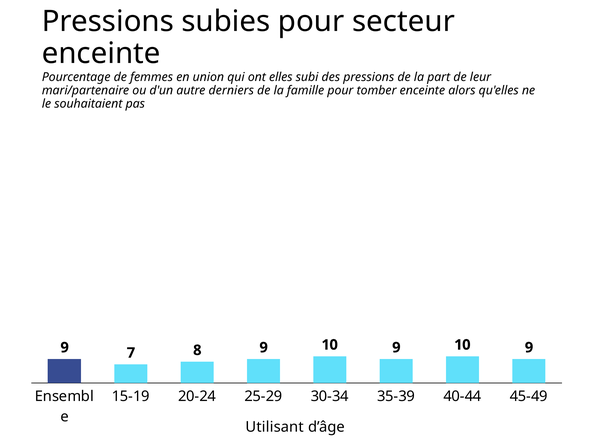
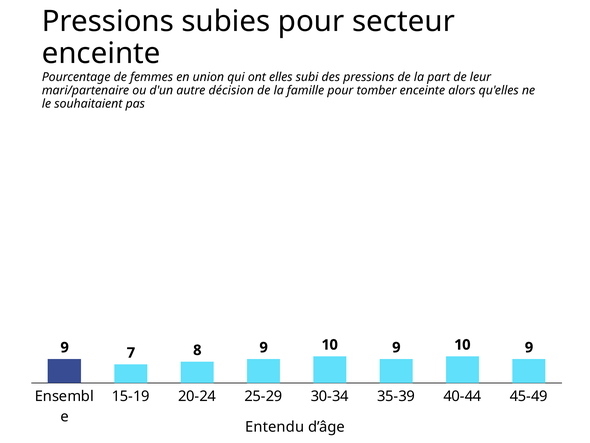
derniers: derniers -> décision (231, 90)
Utilisant: Utilisant -> Entendu (275, 426)
